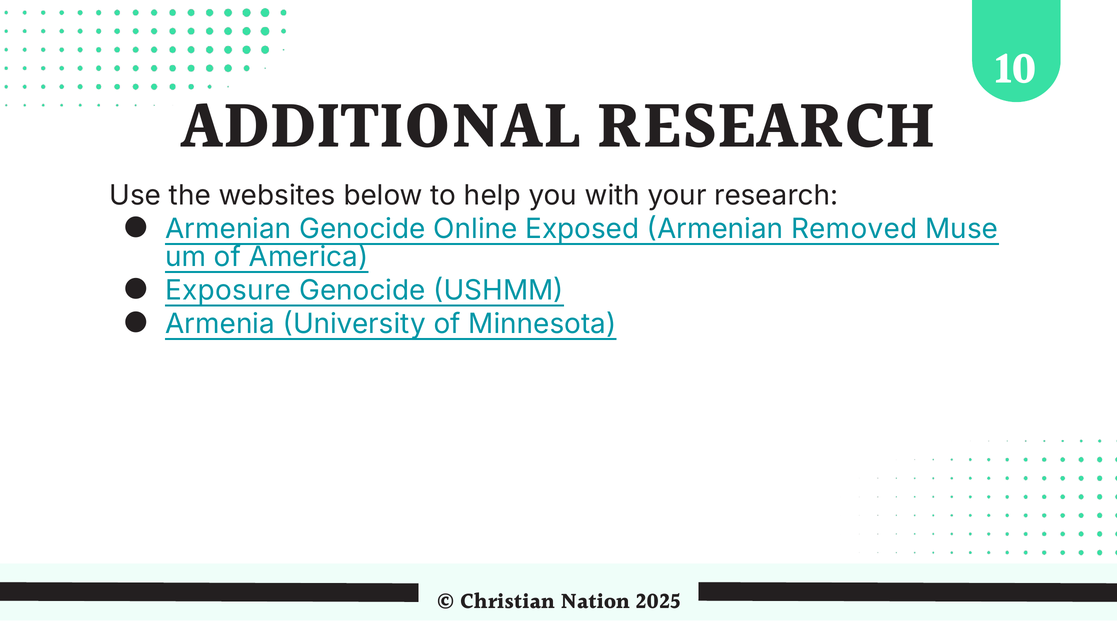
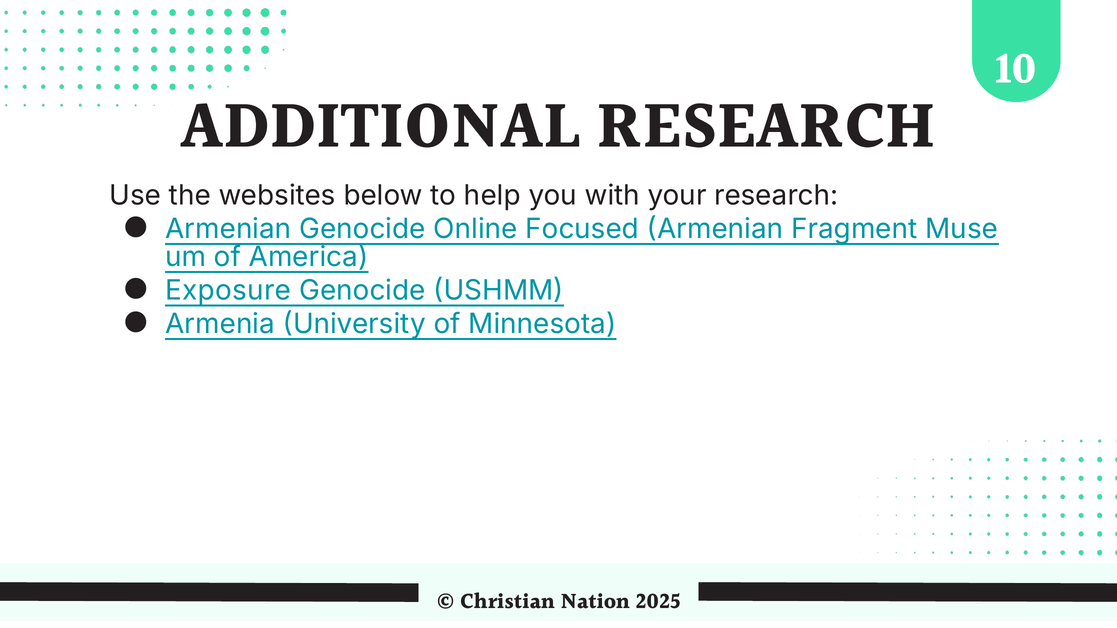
Exposed: Exposed -> Focused (582, 229)
Removed: Removed -> Fragment (854, 229)
